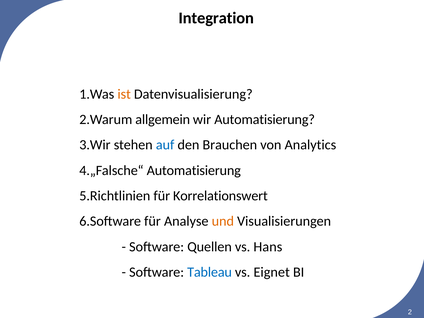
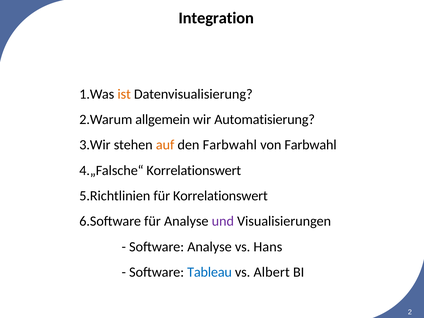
auf colour: blue -> orange (165, 145)
den Brauchen: Brauchen -> Farbwahl (230, 145)
von Analytics: Analytics -> Farbwahl (311, 145)
Automatisierung: Automatisierung -> Korrelationswert (194, 170)
und colour: orange -> purple (223, 221)
Software Quellen: Quellen -> Analyse (209, 247)
Eignet: Eignet -> Albert (272, 272)
